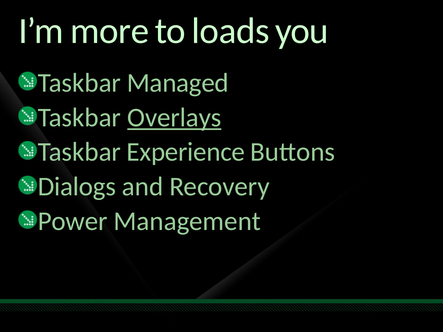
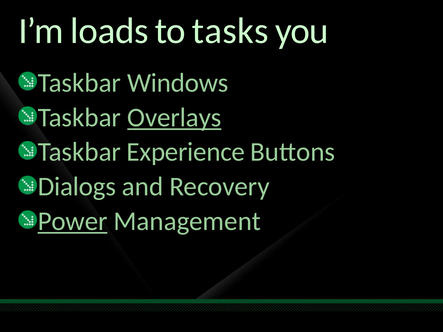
more: more -> loads (109, 31)
loads: loads -> tasks (230, 31)
Managed: Managed -> Windows (178, 83)
Power underline: none -> present (73, 221)
